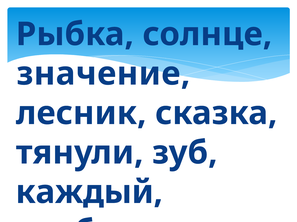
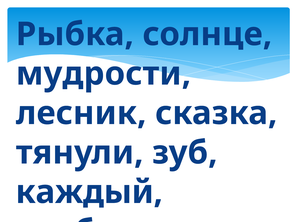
значение: значение -> мудрости (103, 74)
